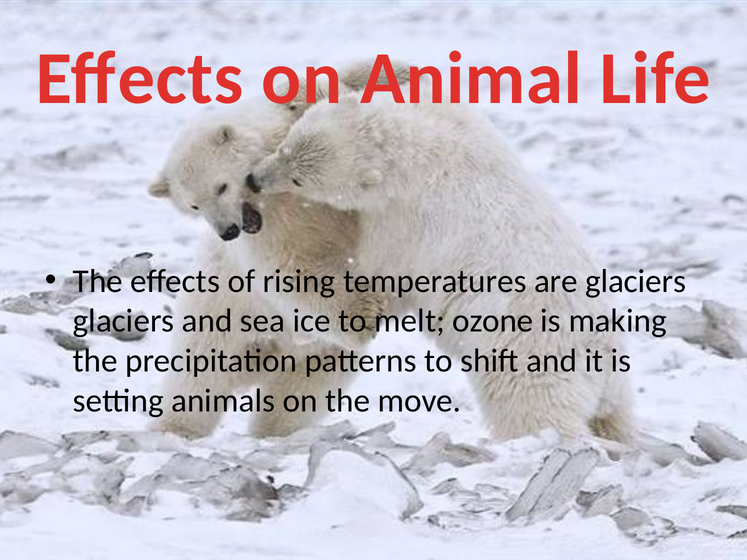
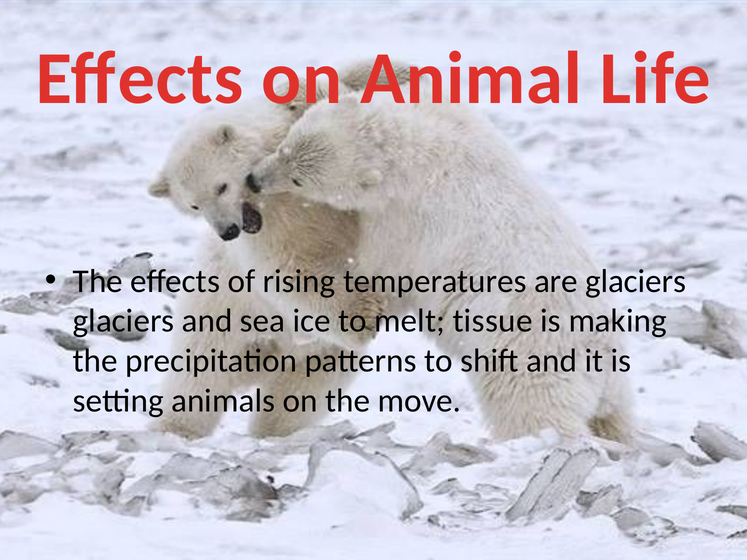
ozone: ozone -> tissue (493, 321)
